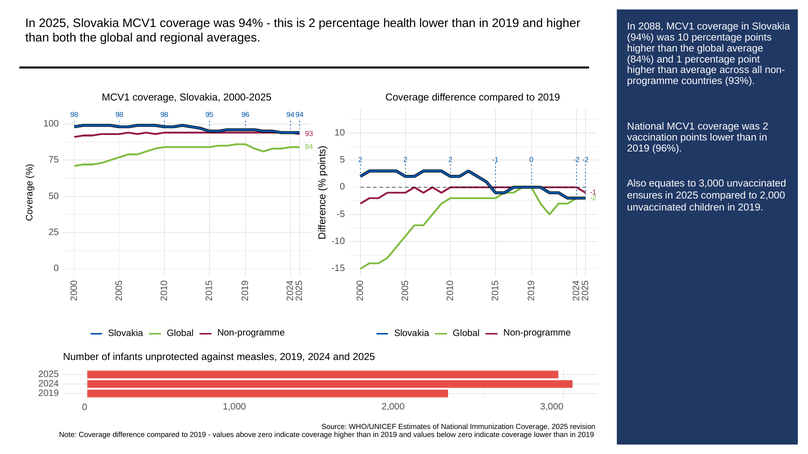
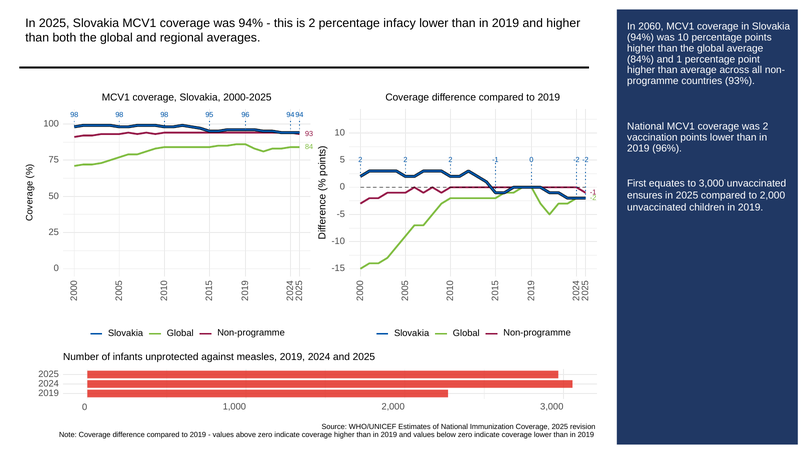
health: health -> infacy (400, 23)
2088: 2088 -> 2060 (651, 27)
Also: Also -> First (637, 184)
